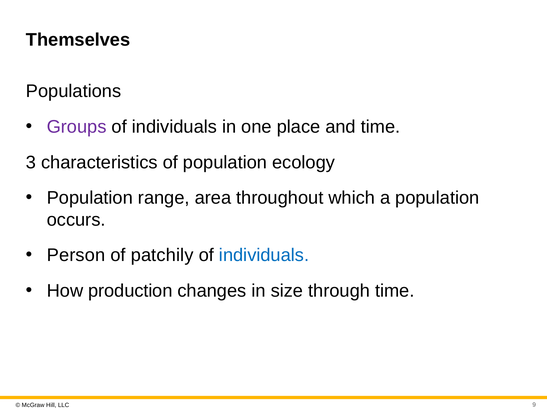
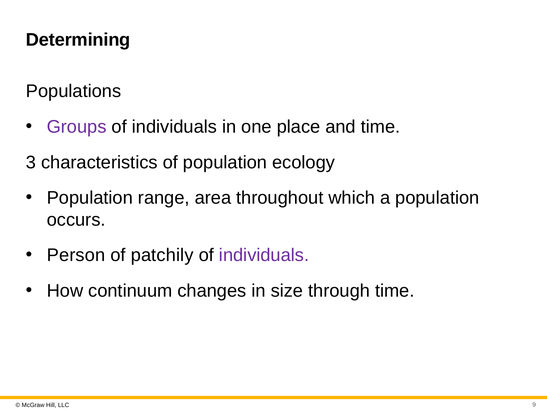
Themselves: Themselves -> Determining (78, 40)
individuals colour: blue -> purple (264, 255)
production: production -> continuum (130, 291)
